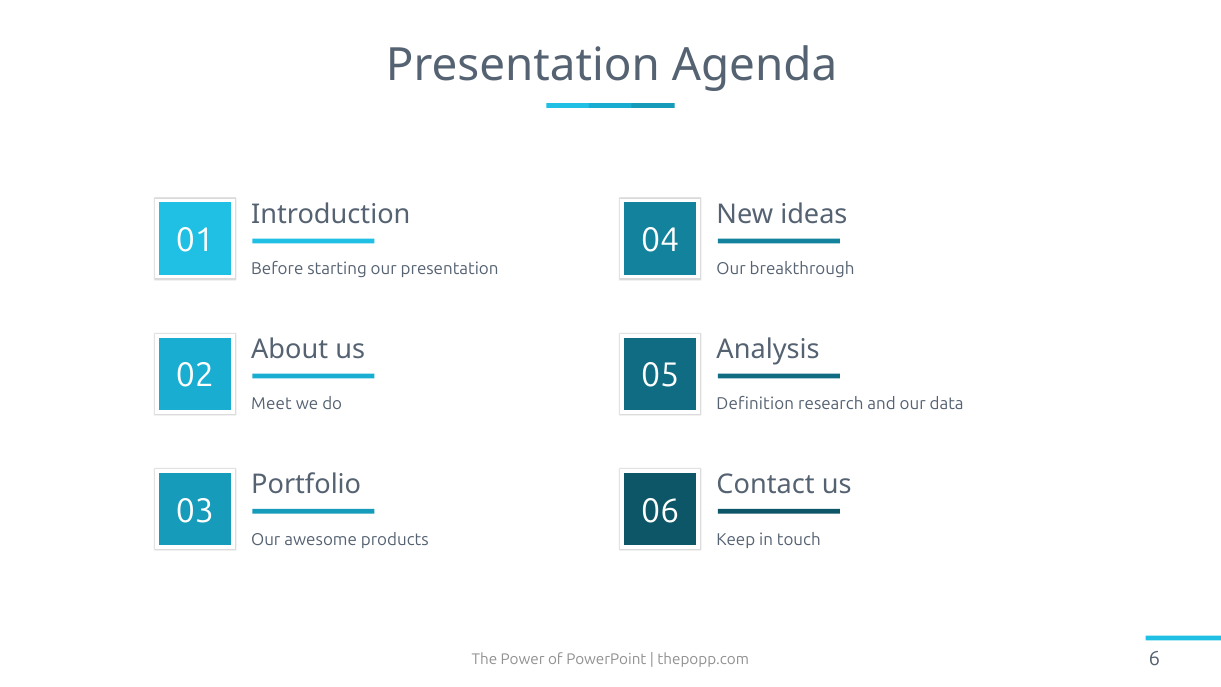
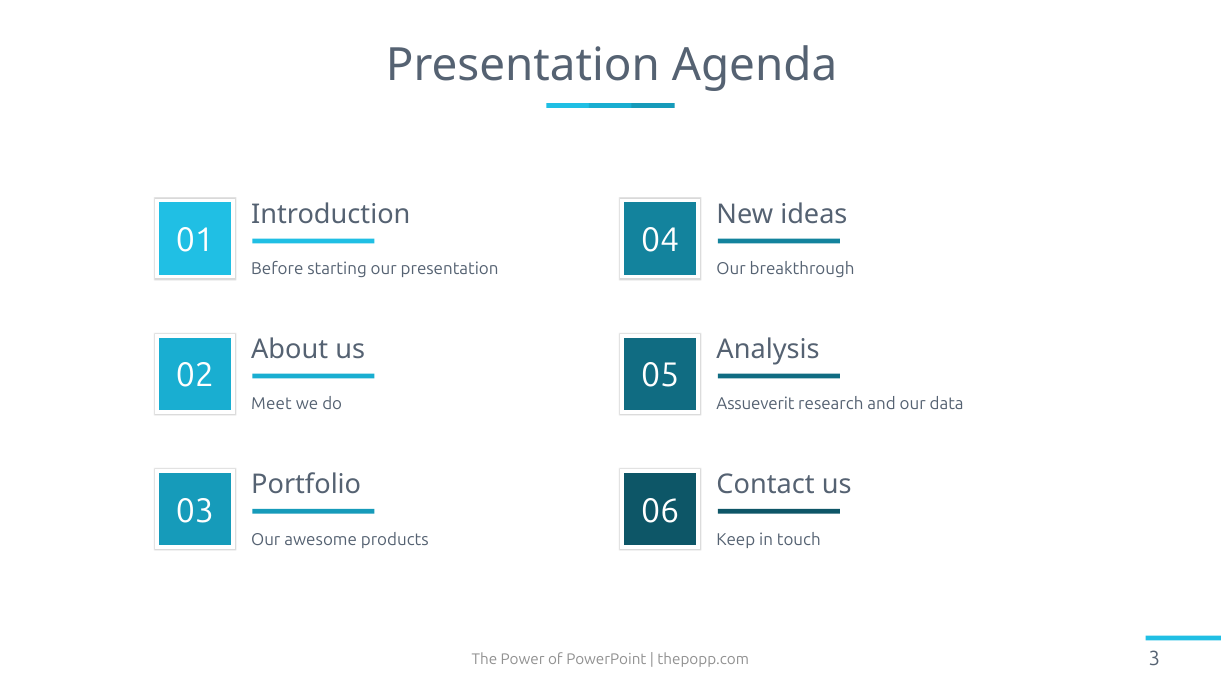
Definition: Definition -> Assueverit (755, 404)
6: 6 -> 3 (1154, 659)
